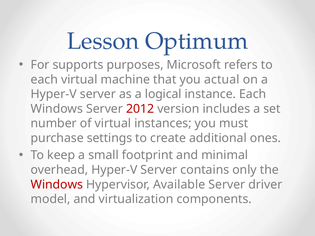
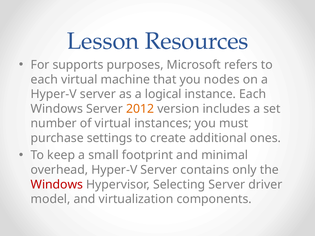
Optimum: Optimum -> Resources (197, 41)
actual: actual -> nodes (222, 80)
2012 colour: red -> orange (140, 109)
Available: Available -> Selecting (179, 185)
